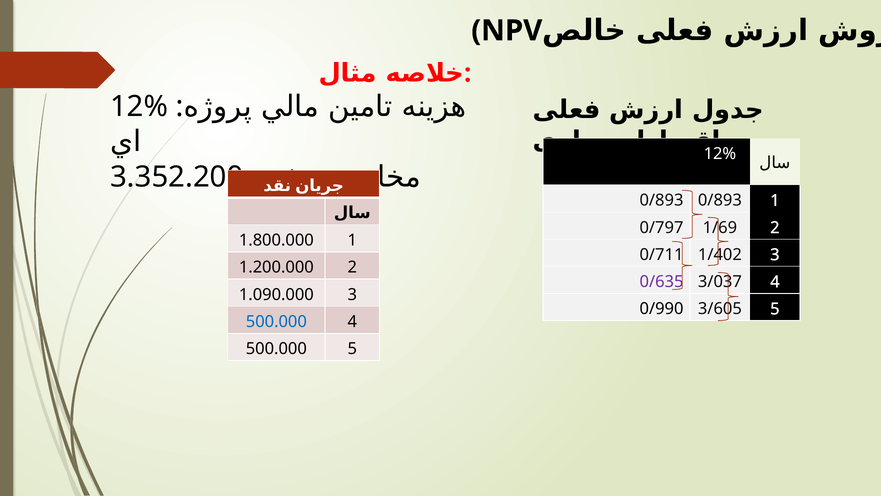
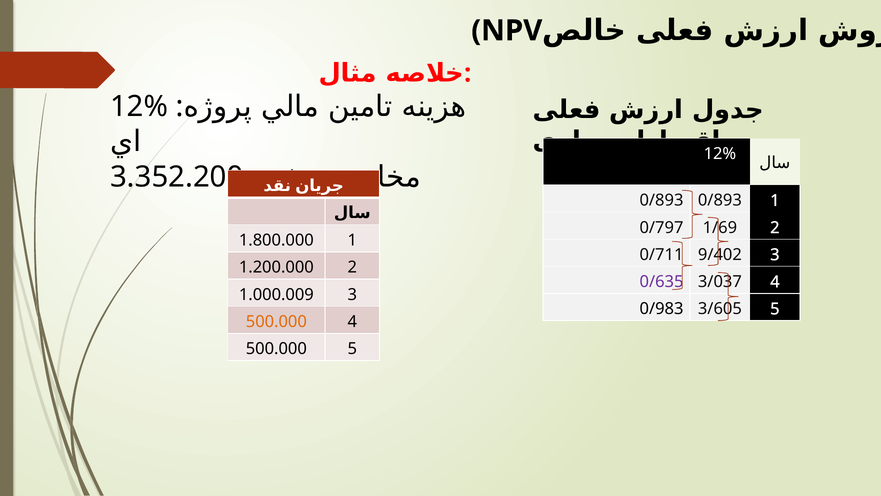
1/402: 1/402 -> 9/402 (720, 255)
1.090.000: 1.090.000 -> 1.000.009 (276, 294)
0/990: 0/990 -> 0/983 (662, 309)
500.000 colour: blue -> orange (276, 321)
